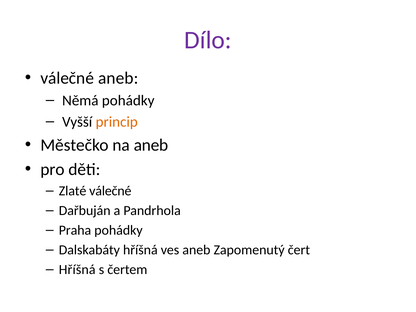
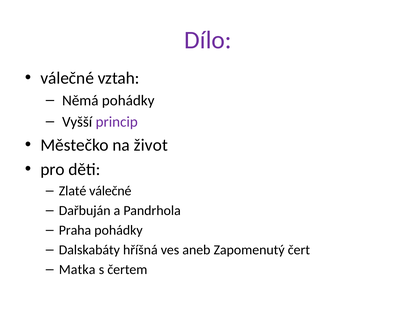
válečné aneb: aneb -> vztah (118, 78)
princip colour: orange -> purple (117, 122)
na aneb: aneb -> život (151, 145)
Hříšná: Hříšná -> Matka (77, 270)
